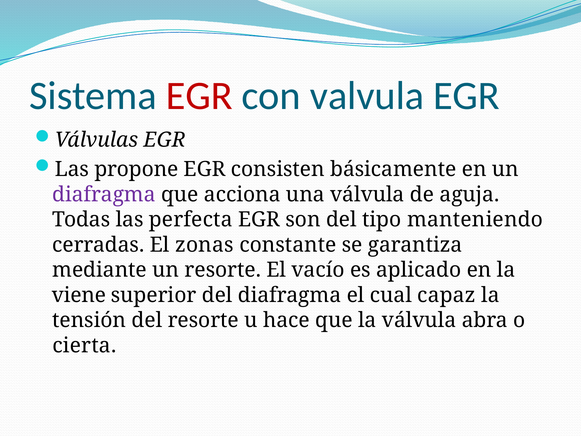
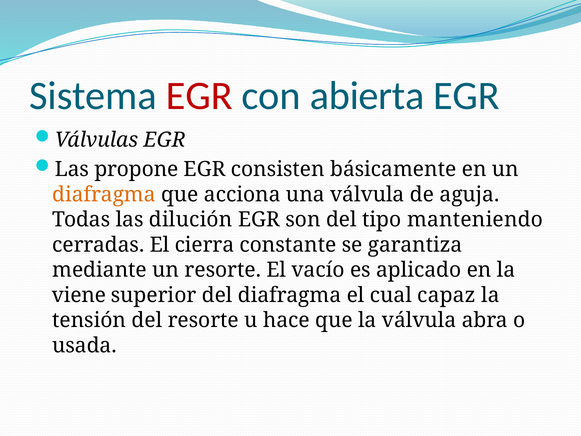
valvula: valvula -> abierta (367, 96)
diafragma colour: purple -> orange (104, 194)
perfecta: perfecta -> dilución (191, 220)
zonas: zonas -> cierra (204, 245)
cierta: cierta -> usada (84, 345)
